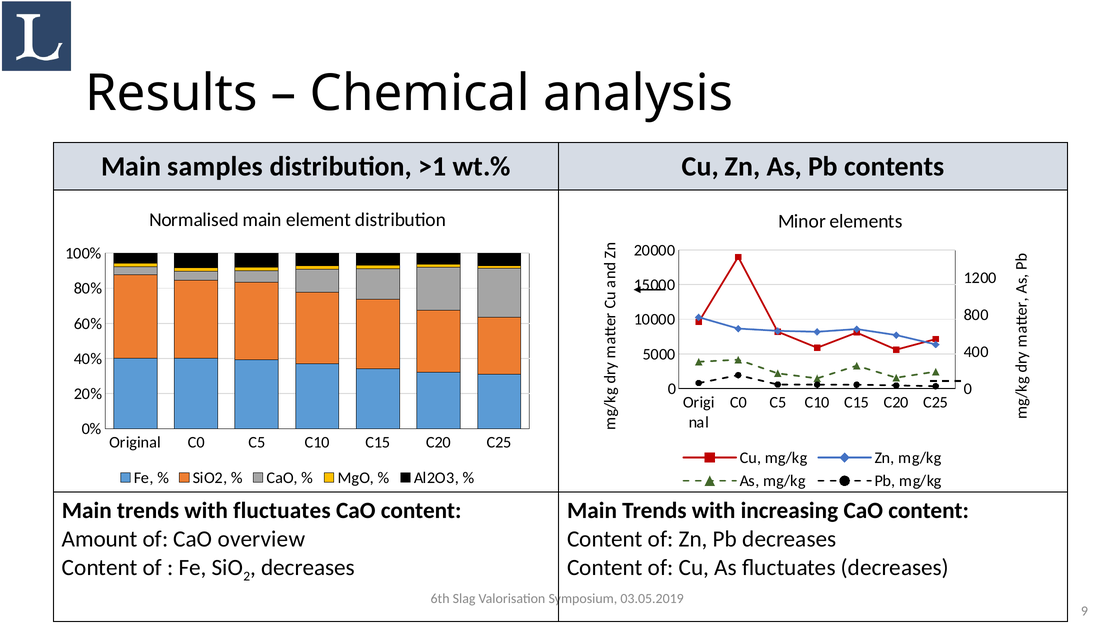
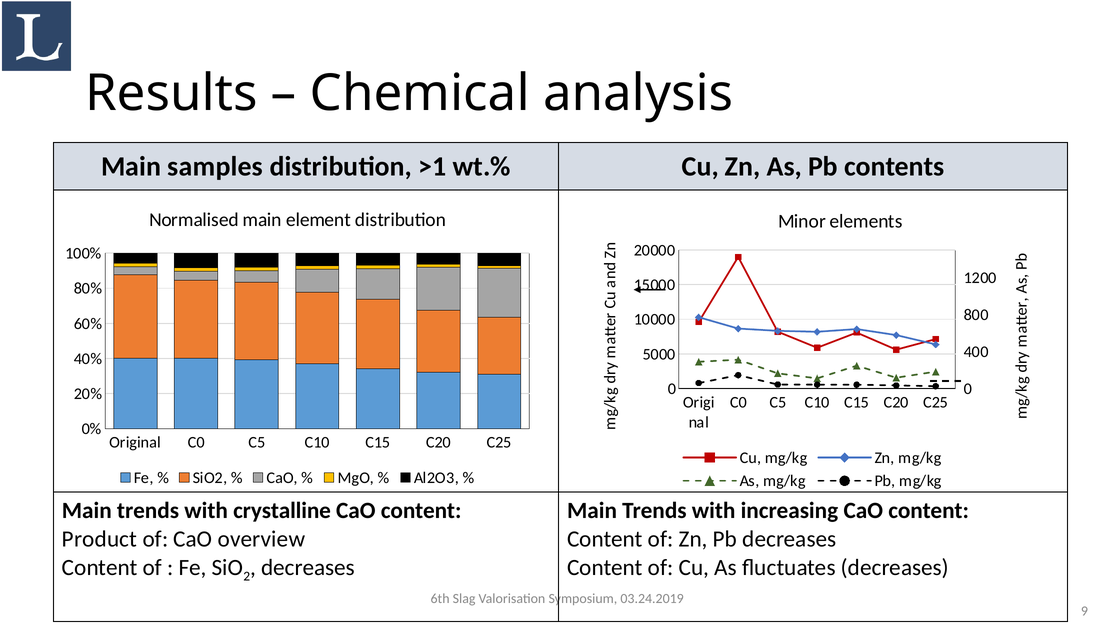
with fluctuates: fluctuates -> crystalline (282, 511)
Amount: Amount -> Product (100, 539)
03.05.2019: 03.05.2019 -> 03.24.2019 (652, 599)
